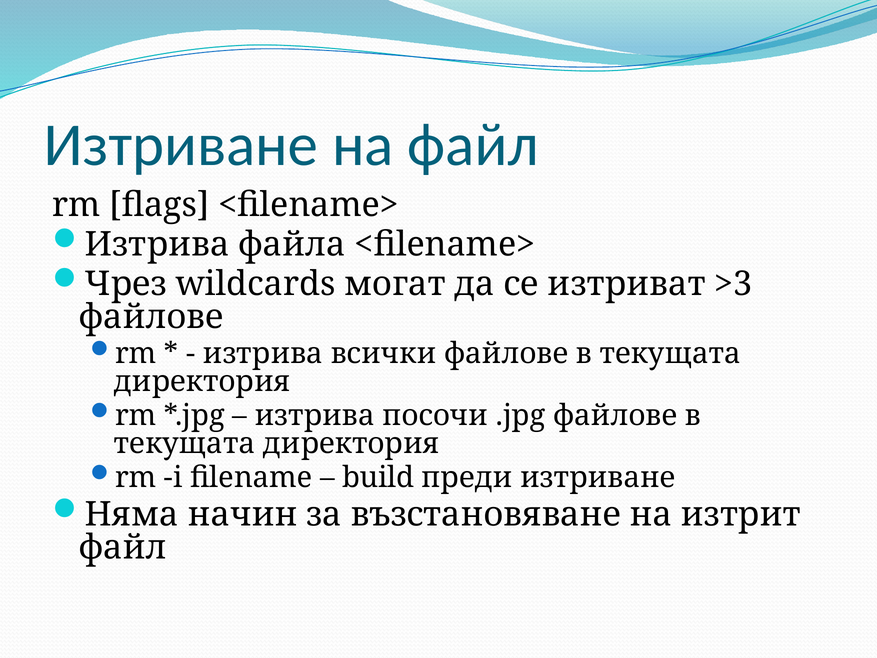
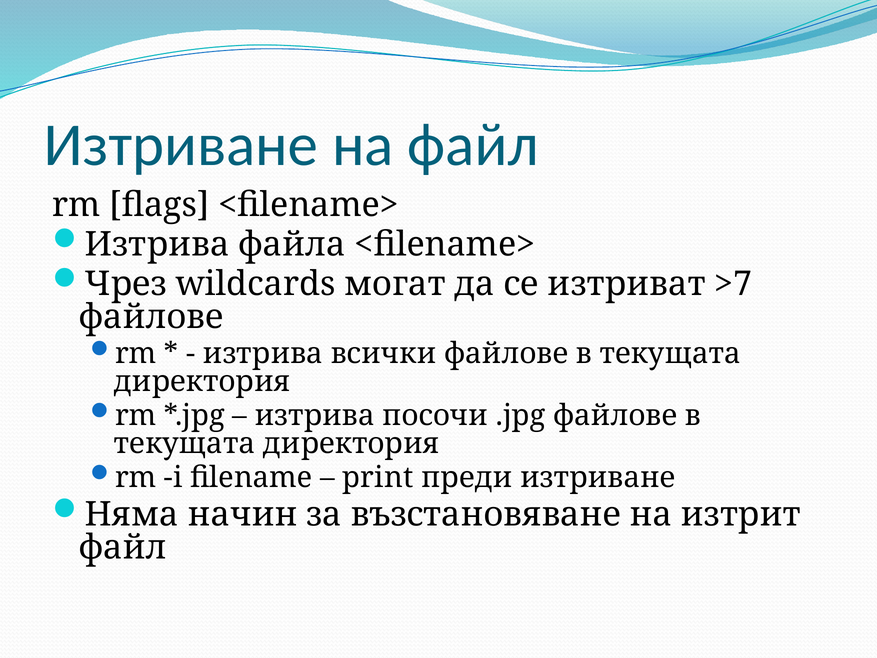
>3: >3 -> >7 (733, 284)
build: build -> print (378, 477)
